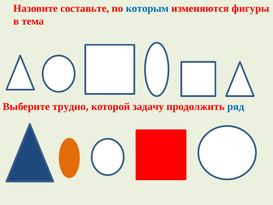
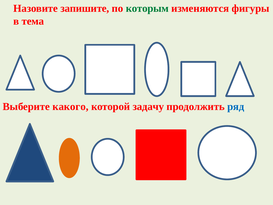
составьте: составьте -> запишите (85, 8)
которым colour: blue -> green (147, 8)
трудно: трудно -> какого (70, 107)
